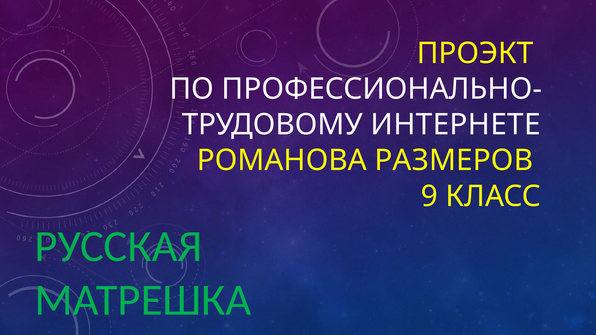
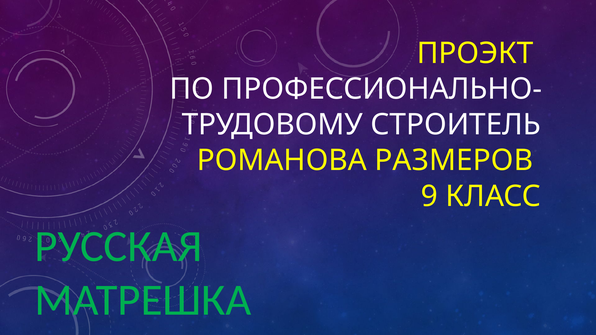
ИНТЕРНЕТЕ: ИНТЕРНЕТЕ -> СТРОИТЕЛЬ (456, 125)
